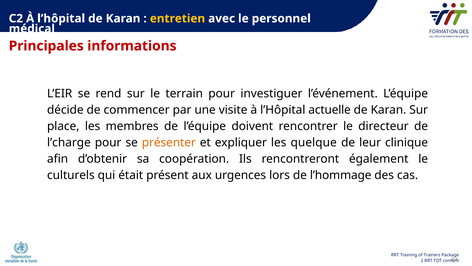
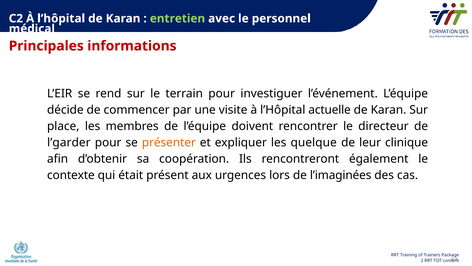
entretien colour: yellow -> light green (177, 18)
l’charge: l’charge -> l’garder (69, 142)
culturels: culturels -> contexte (71, 175)
l’hommage: l’hommage -> l’imaginées (341, 175)
